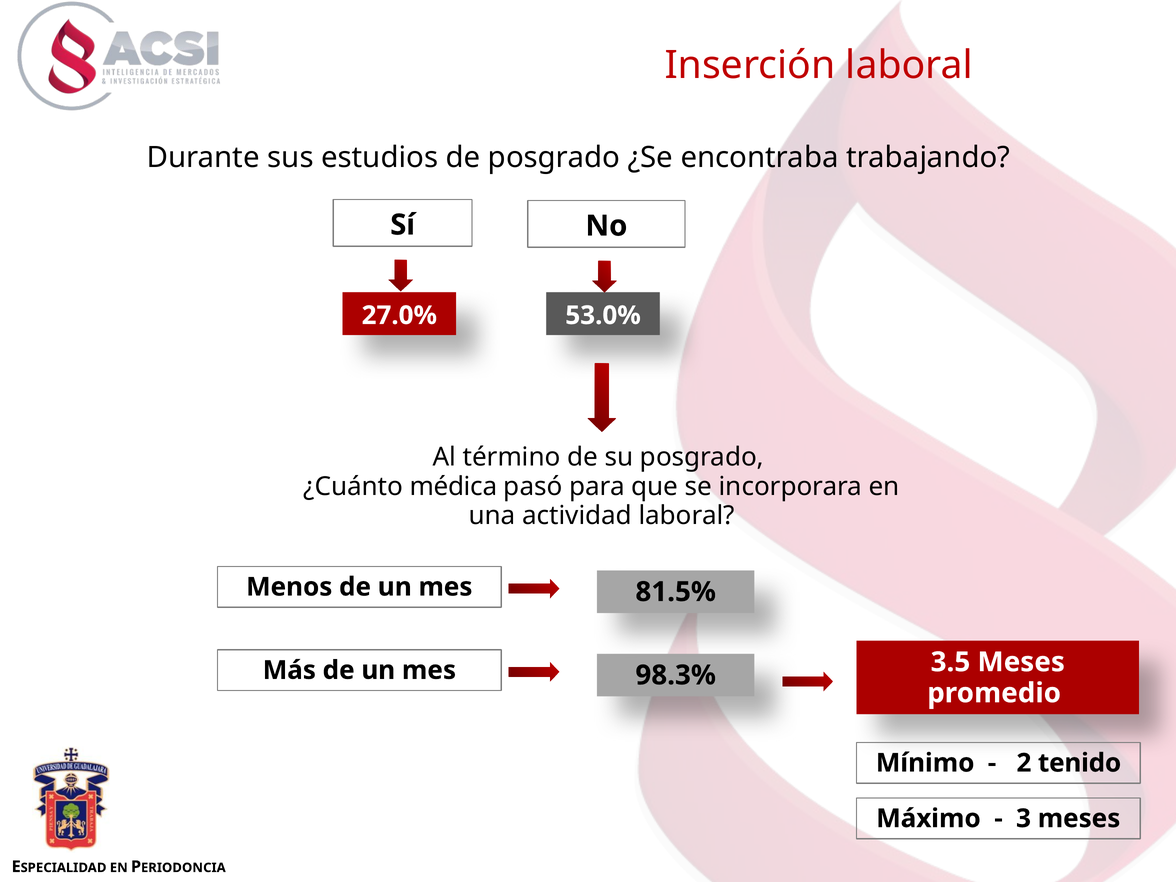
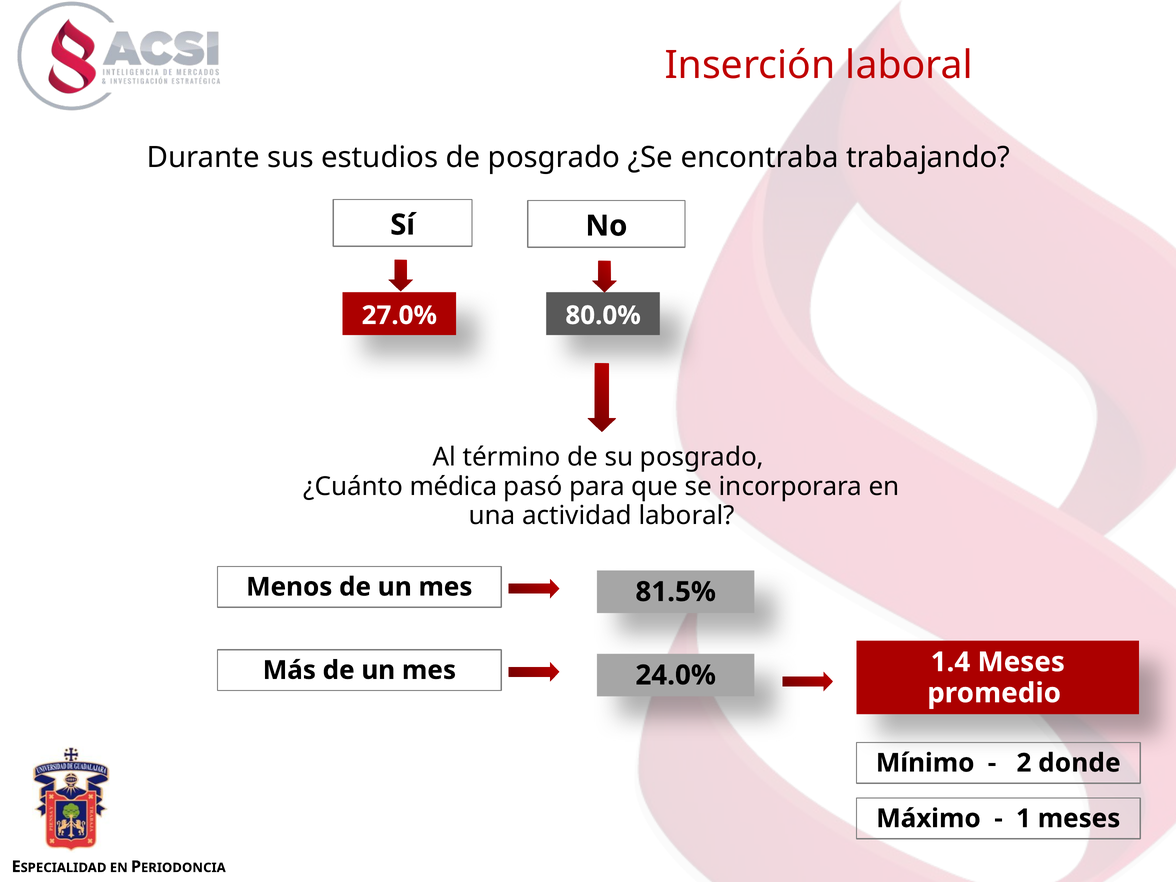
53.0%: 53.0% -> 80.0% (603, 315)
3.5: 3.5 -> 1.4 (950, 662)
98.3%: 98.3% -> 24.0% (676, 675)
tenido: tenido -> donde (1079, 763)
3: 3 -> 1 (1024, 819)
